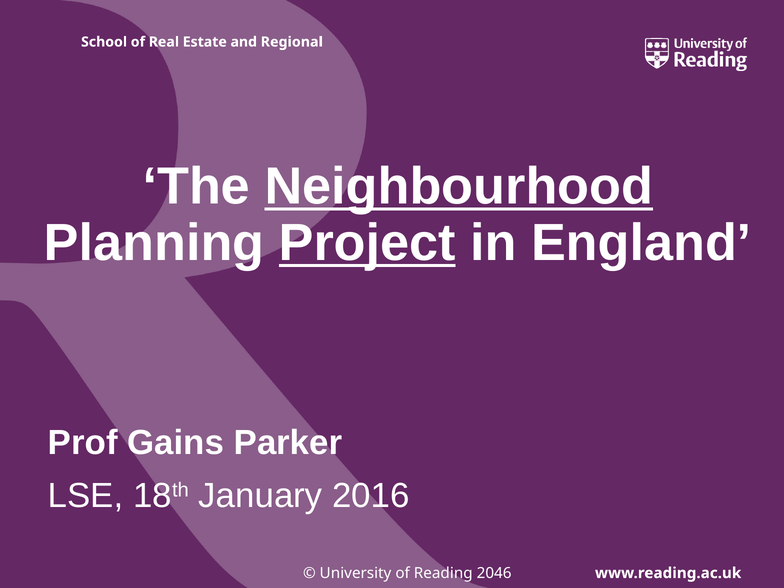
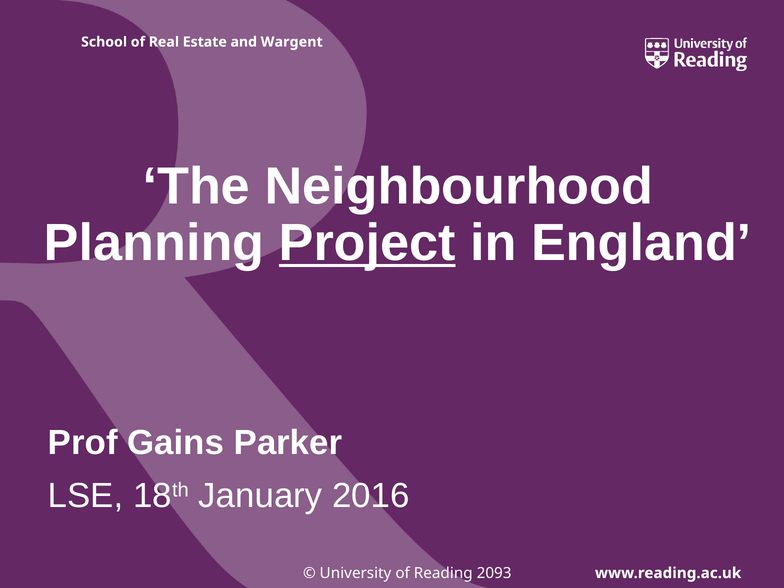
Regional: Regional -> Wargent (292, 42)
Neighbourhood underline: present -> none (459, 187)
2046: 2046 -> 2093 (494, 573)
